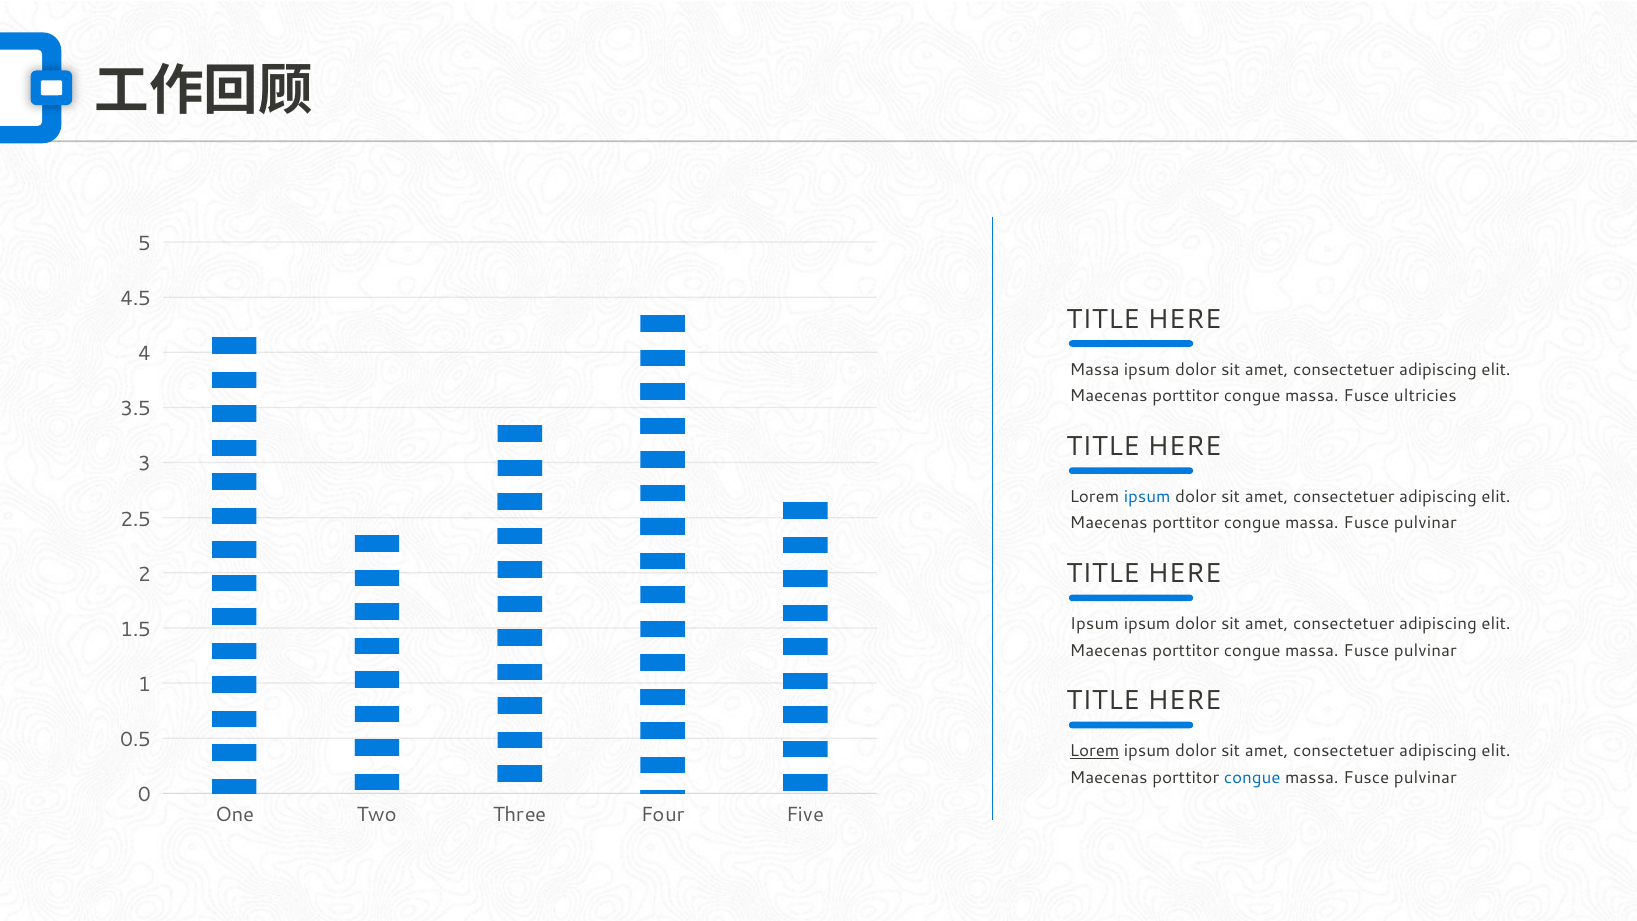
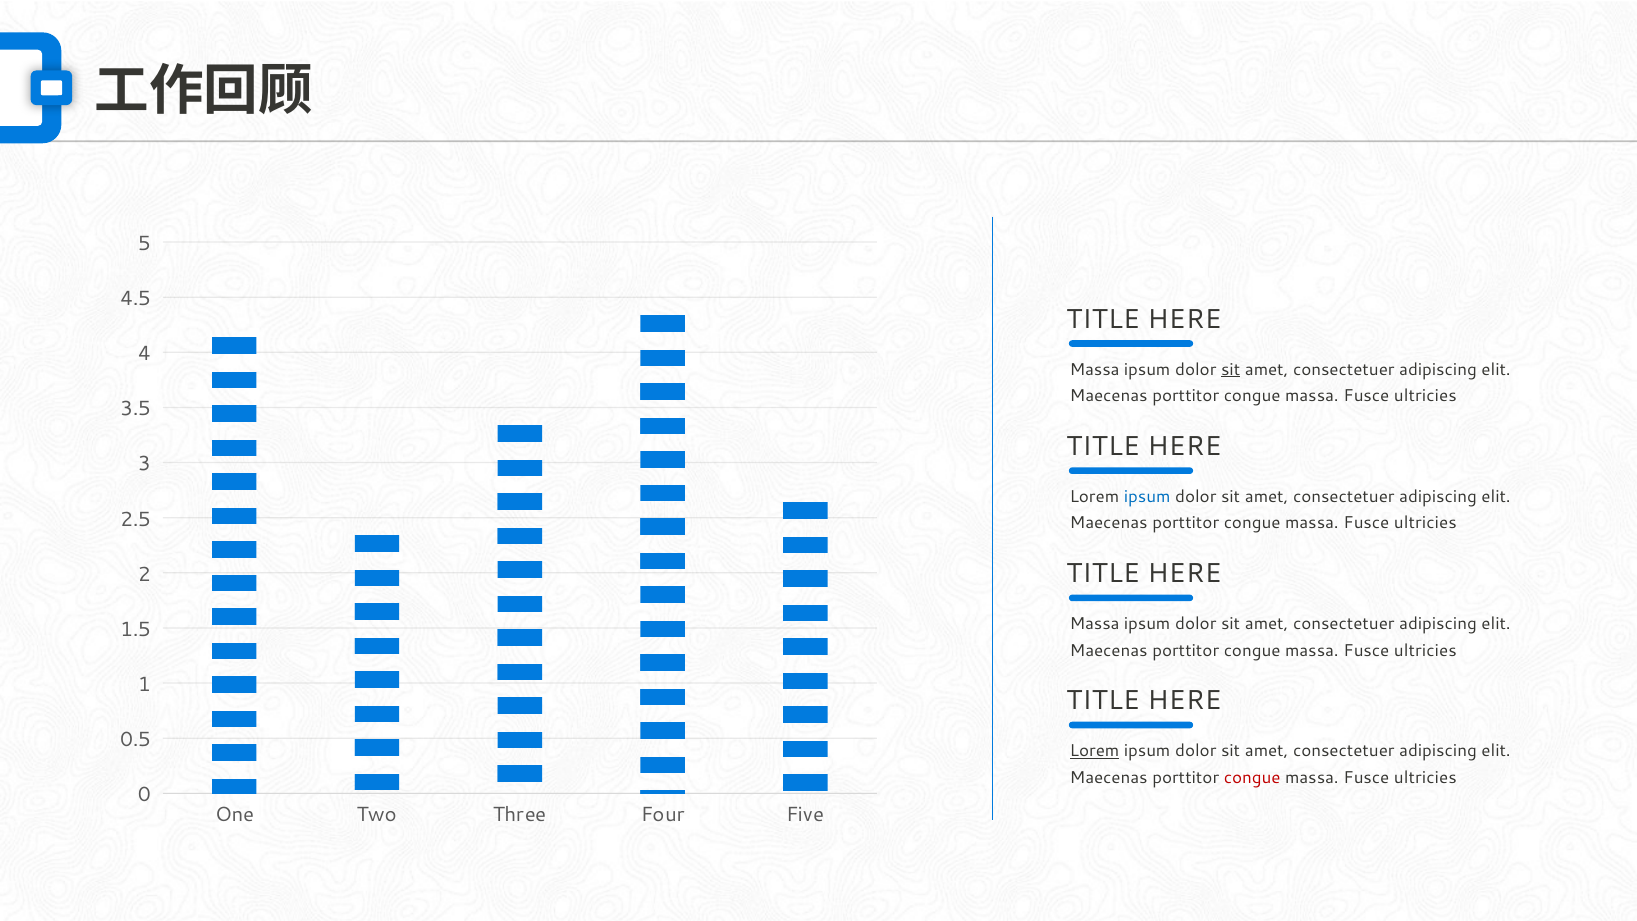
sit underline: none -> present (1231, 369)
pulvinar: pulvinar -> ultricies (1425, 523)
Ipsum: Ipsum -> Massa (1095, 624)
pulvinar: pulvinar -> ultricies (1425, 650)
congue colour: blue -> red (1252, 777)
pulvinar: pulvinar -> ultricies (1425, 777)
